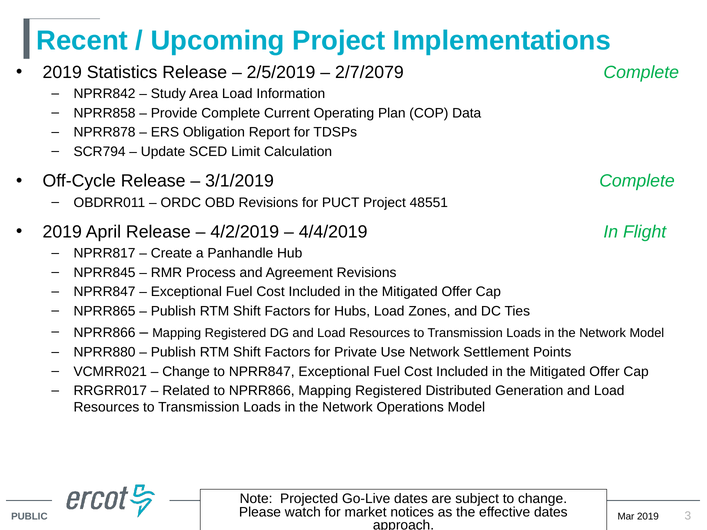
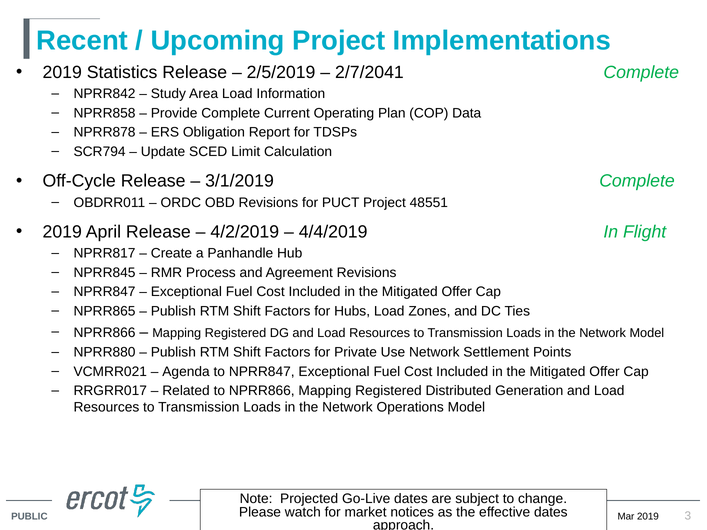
2/7/2079: 2/7/2079 -> 2/7/2041 (369, 73)
Change: Change -> Agenda (186, 372)
